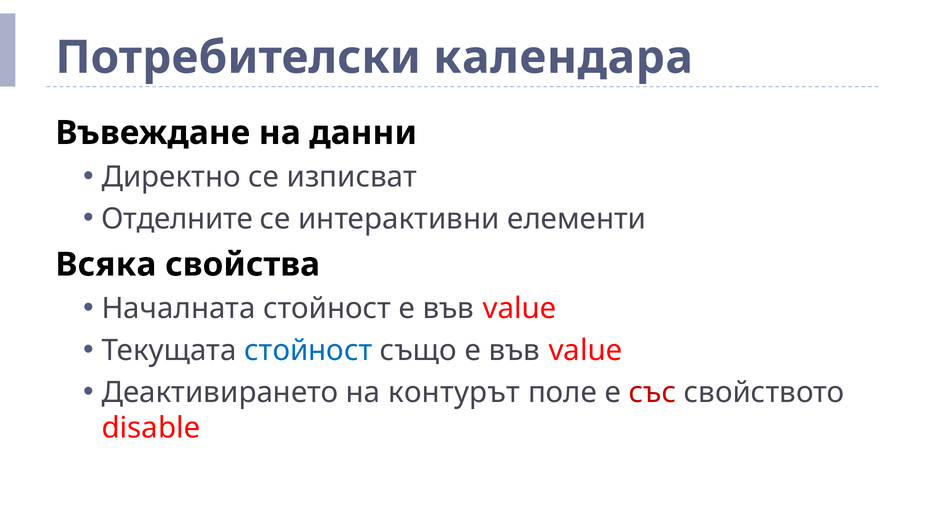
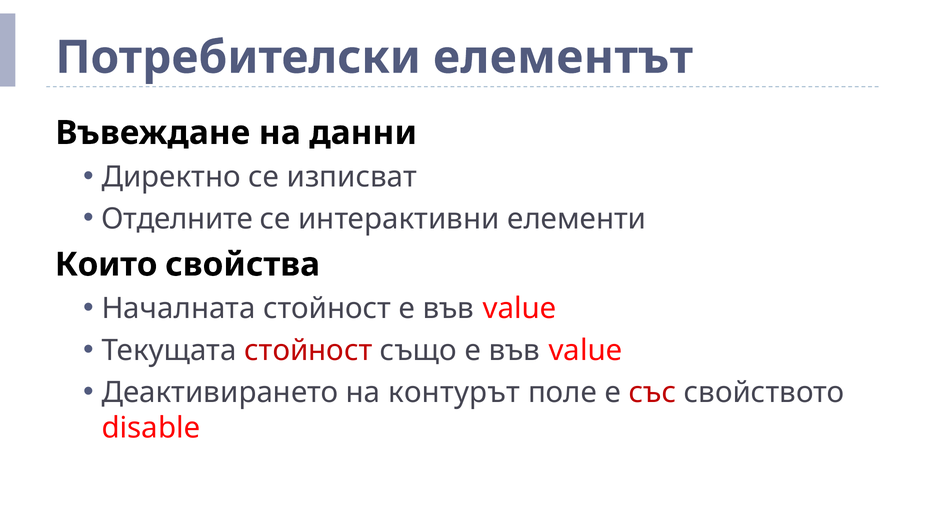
календара: календара -> елементът (563, 58)
Всяка: Всяка -> Които (106, 265)
стойност colour: blue -> red (308, 351)
